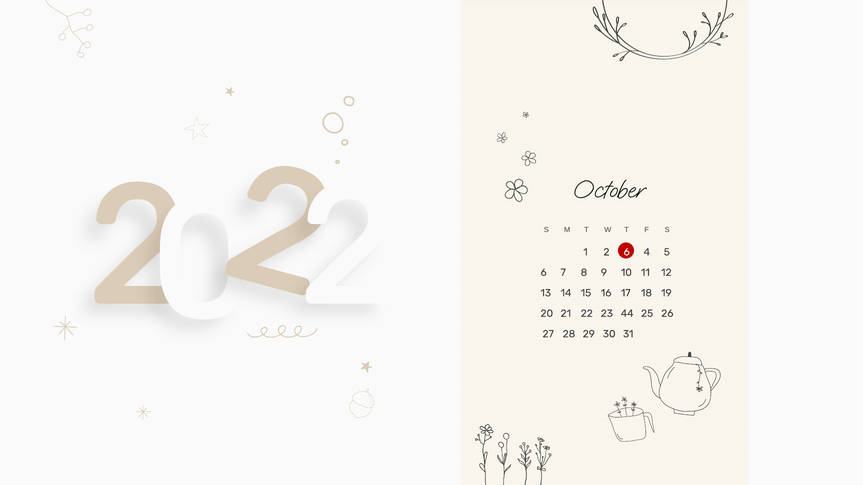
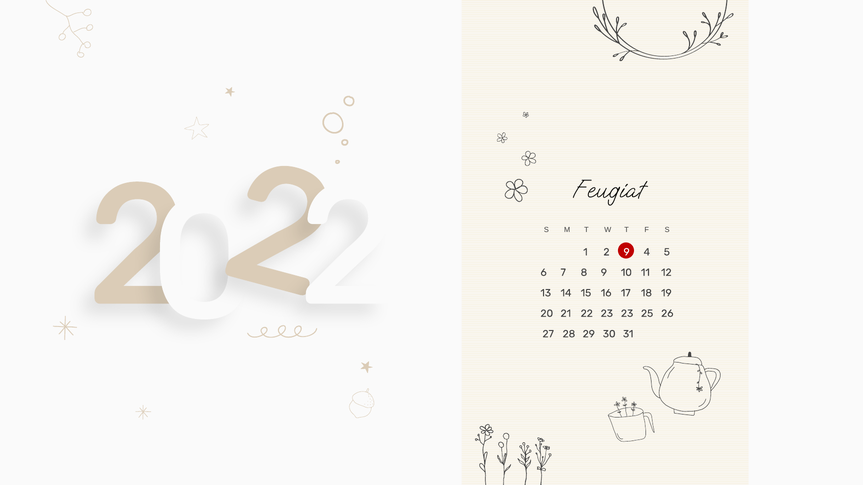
October: October -> Feugiat (608, 189)
2 6: 6 -> 9 (627, 252)
23 44: 44 -> 23 (627, 314)
